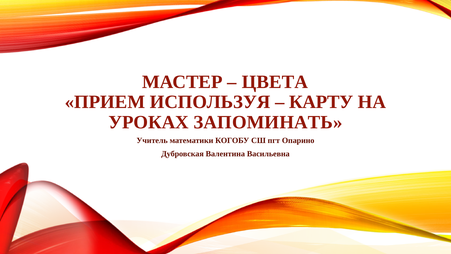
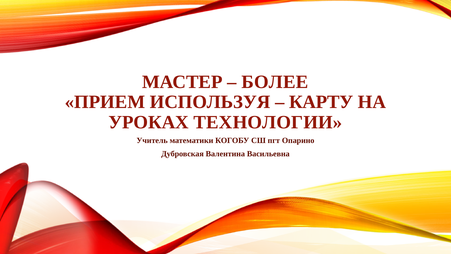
ЦВЕТА: ЦВЕТА -> БОЛЕЕ (275, 82)
ЗАПОМИНАТЬ: ЗАПОМИНАТЬ -> ТЕХНОЛОГИИ (268, 122)
